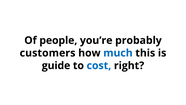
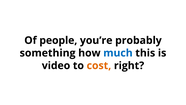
customers: customers -> something (48, 53)
guide: guide -> video (56, 65)
cost colour: blue -> orange (99, 65)
